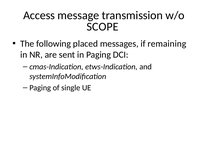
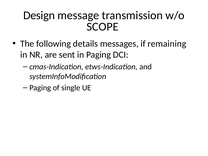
Access: Access -> Design (39, 15)
placed: placed -> details (85, 44)
